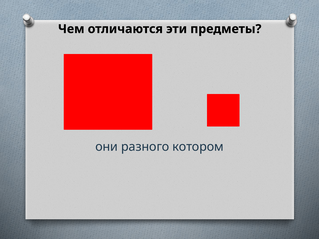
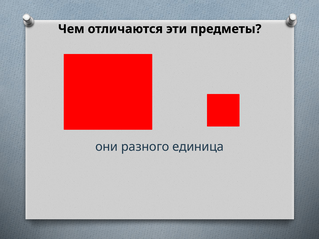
котором: котором -> единица (198, 147)
